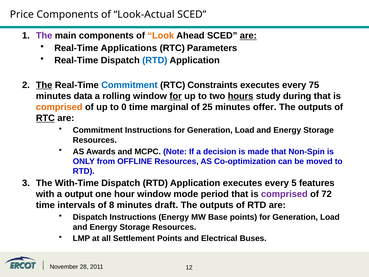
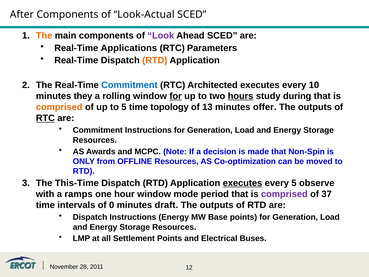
Price: Price -> After (22, 15)
The colour: purple -> orange (44, 36)
Look colour: orange -> purple (161, 36)
are underline: present -> none (248, 36)
RTD colour: blue -> orange (155, 60)
The underline: present -> none (44, 85)
Constraints: Constraints -> Architected (213, 85)
75: 75 -> 10 (314, 85)
data: data -> they (83, 96)
to 0: 0 -> 5 (124, 107)
marginal: marginal -> topology (170, 107)
25: 25 -> 13 (207, 107)
With-Time: With-Time -> This-Time (77, 183)
executes underline: none -> present (242, 183)
features: features -> observe (317, 183)
output: output -> ramps (79, 194)
72: 72 -> 37 (327, 194)
8: 8 -> 0 (112, 205)
